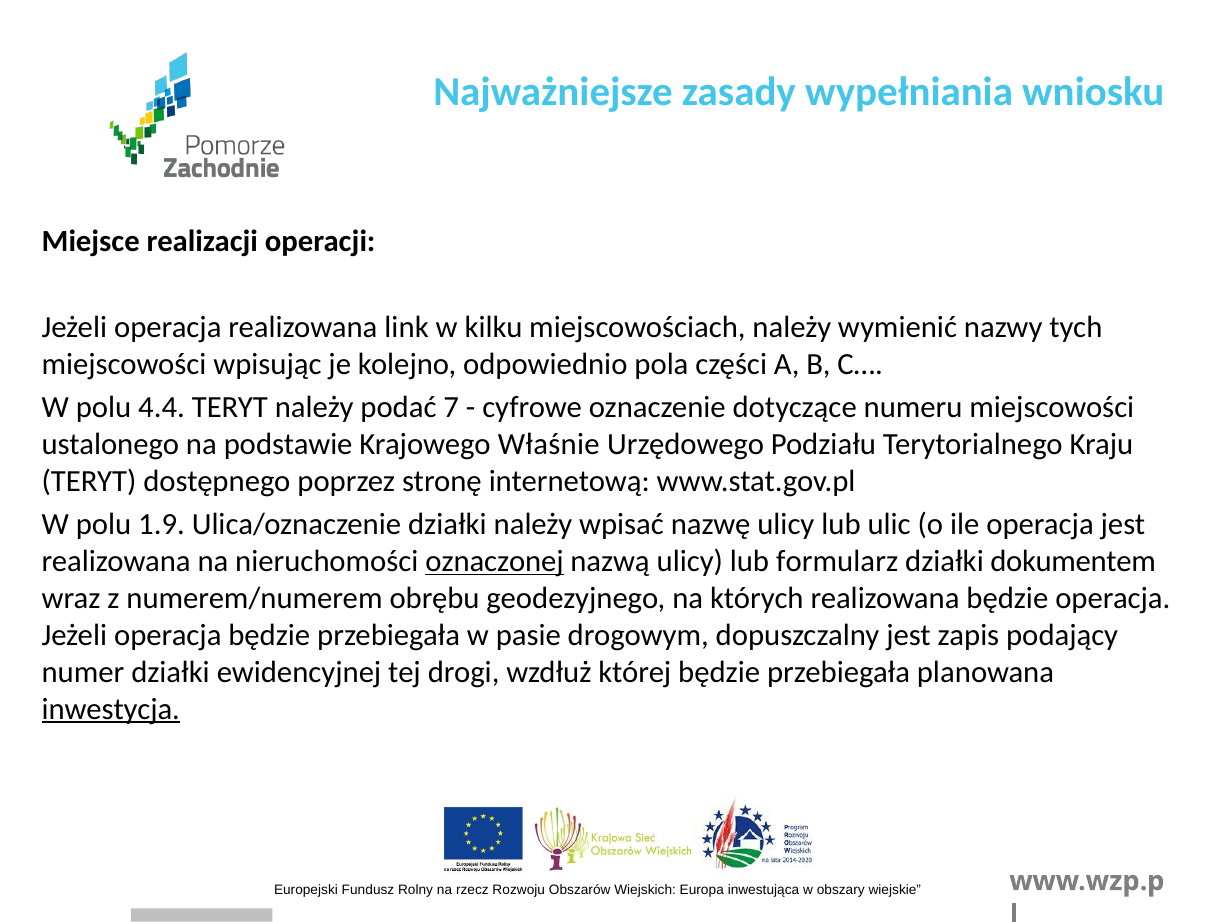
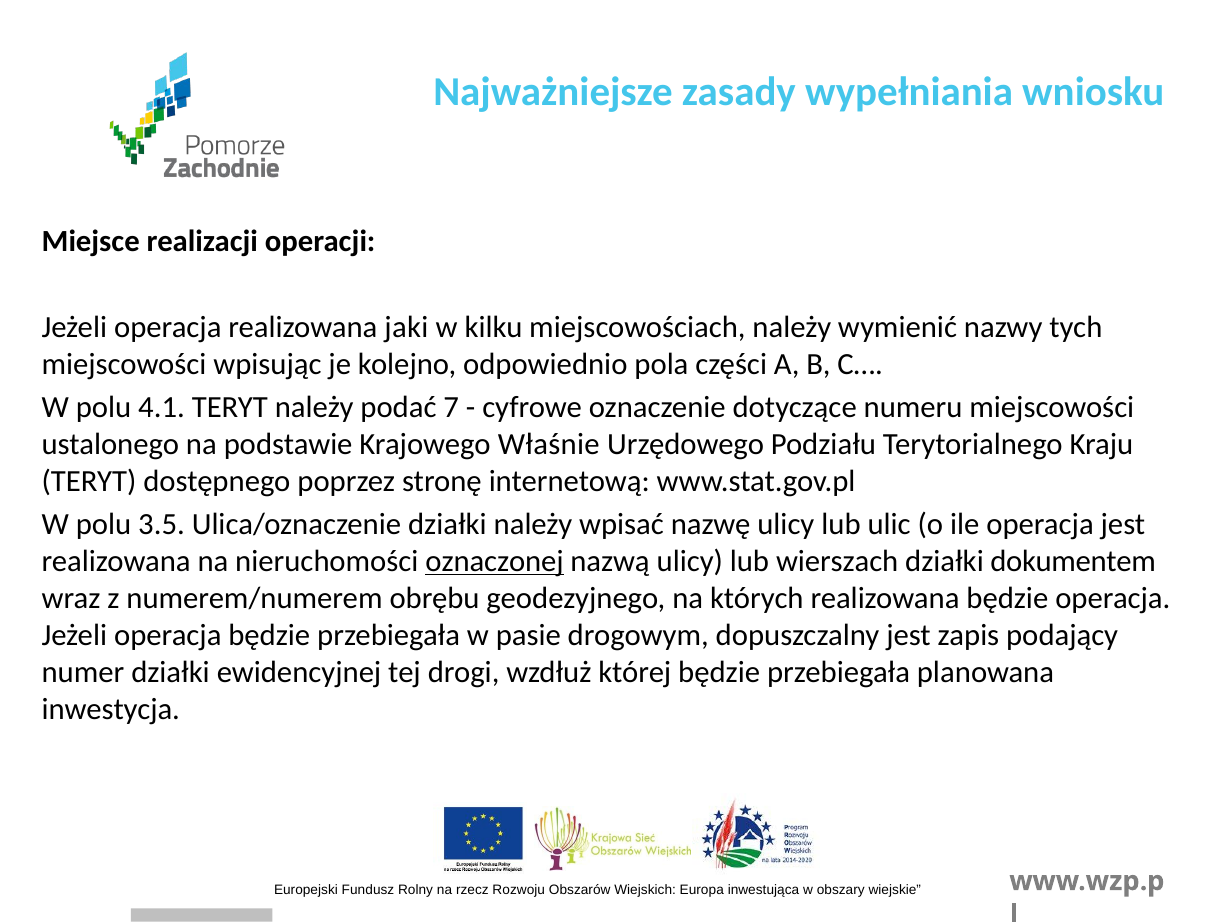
link: link -> jaki (406, 328)
4.4: 4.4 -> 4.1 (162, 408)
1.9: 1.9 -> 3.5 (162, 524)
formularz: formularz -> wierszach (837, 561)
inwestycja underline: present -> none (111, 709)
